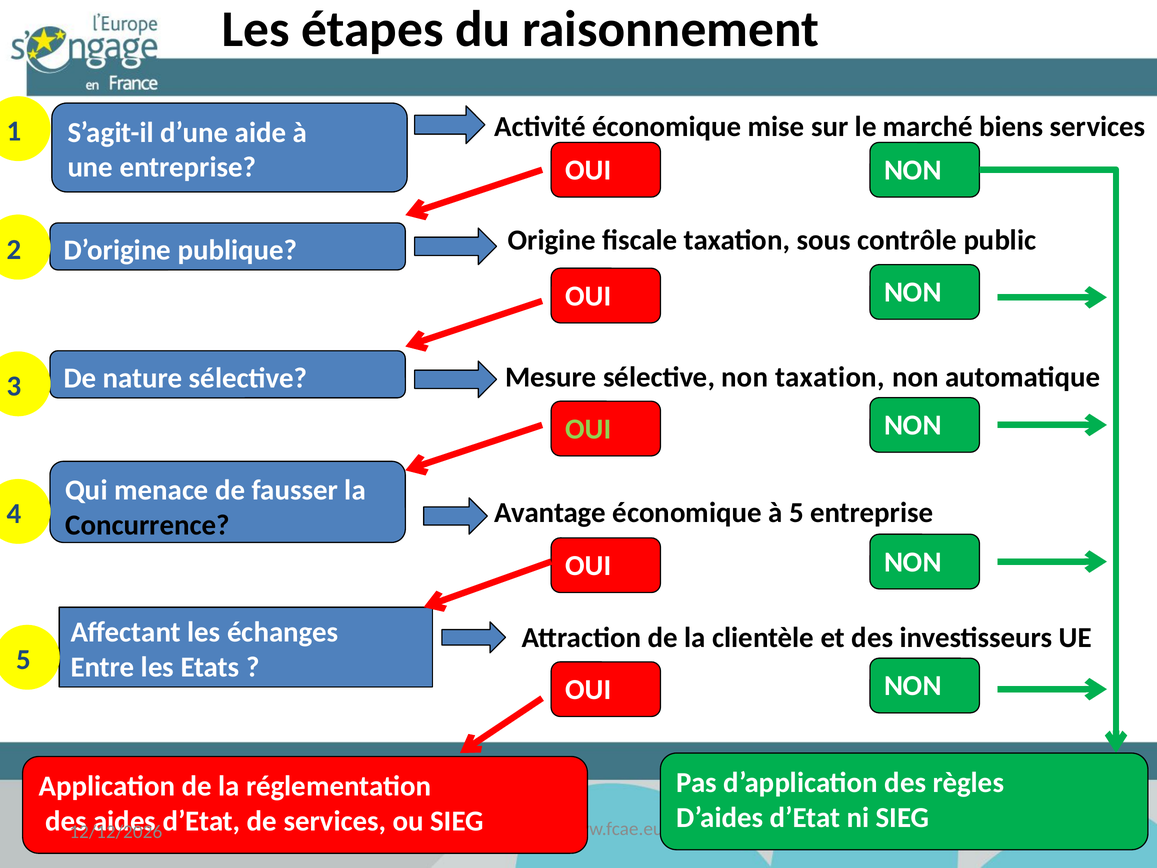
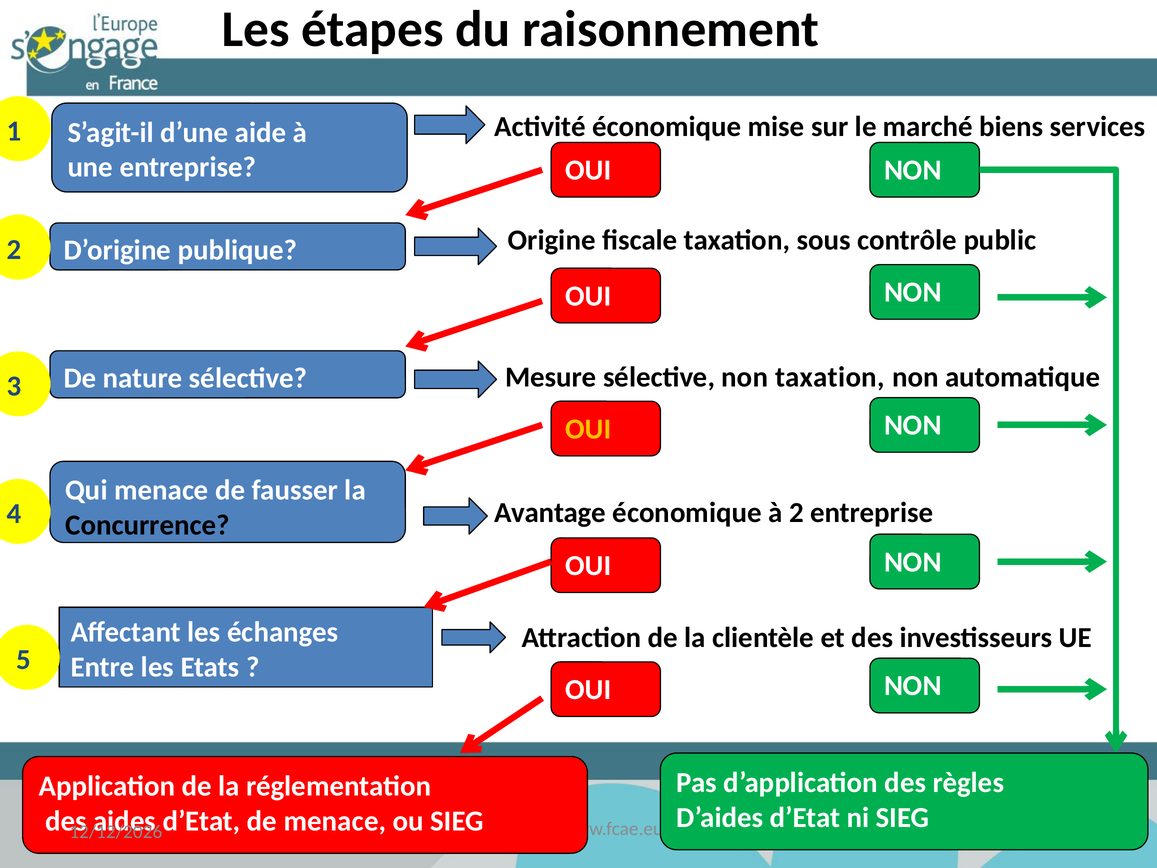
OUI colour: light green -> yellow (588, 429)
à 5: 5 -> 2 (796, 512)
de services: services -> menace (335, 821)
